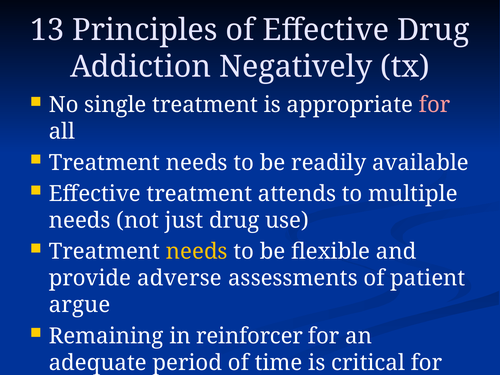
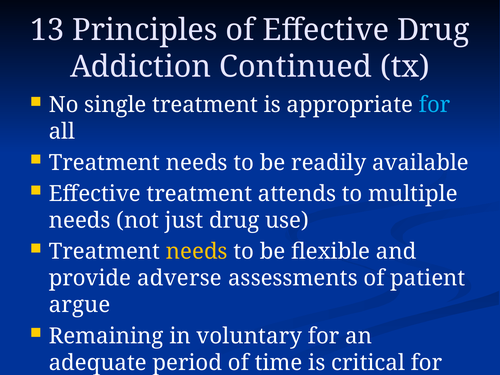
Negatively: Negatively -> Continued (295, 67)
for colour: pink -> light blue (435, 105)
reinforcer: reinforcer -> voluntary (249, 336)
